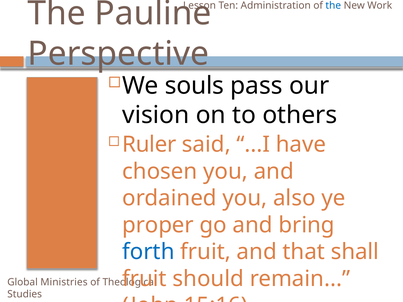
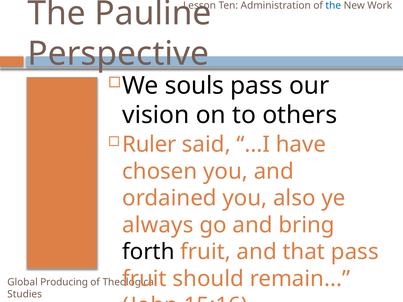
proper: proper -> always (158, 225)
forth colour: blue -> black (148, 252)
that shall: shall -> pass (355, 252)
Ministries: Ministries -> Producing (64, 282)
